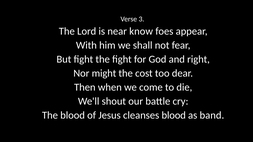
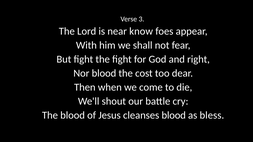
Nor might: might -> blood (104, 73)
band: band -> bless (212, 115)
